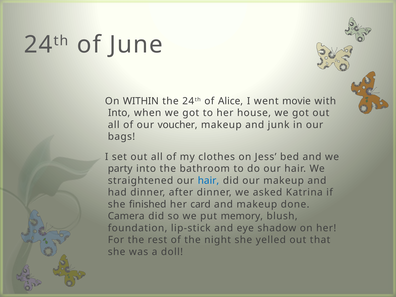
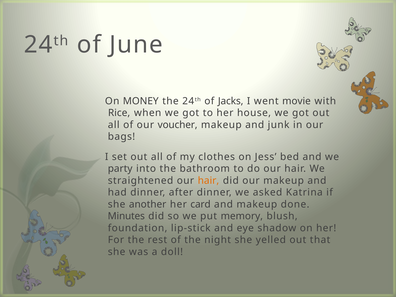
WITHIN: WITHIN -> MONEY (141, 101)
Alice: Alice -> Jacks (231, 101)
Into: Into -> Rice (119, 113)
hair colour: blue -> orange (208, 181)
finished: finished -> another (148, 204)
Camera: Camera -> Minutes (126, 216)
